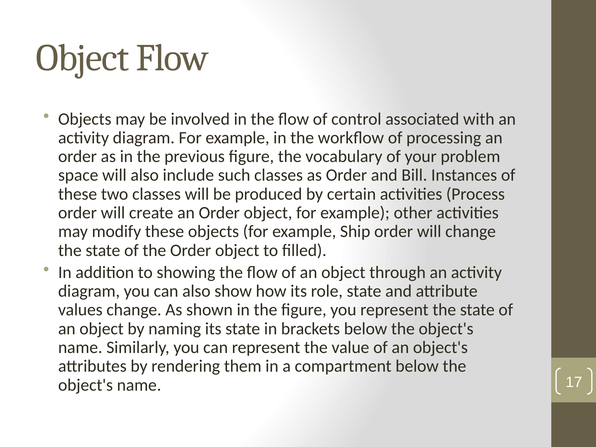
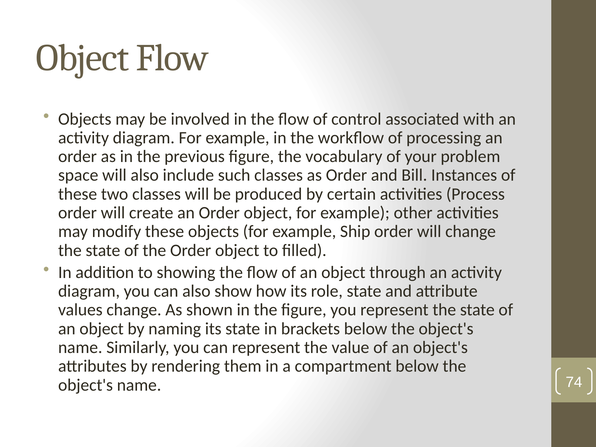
17: 17 -> 74 (574, 382)
